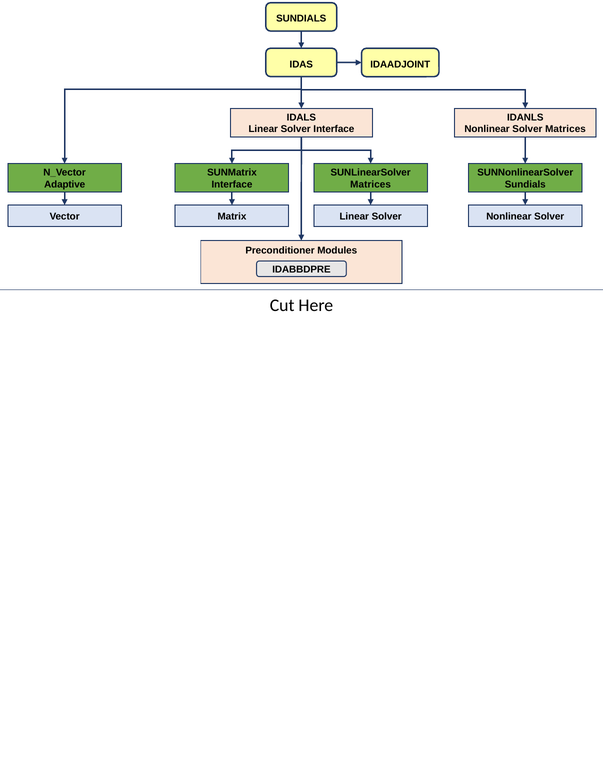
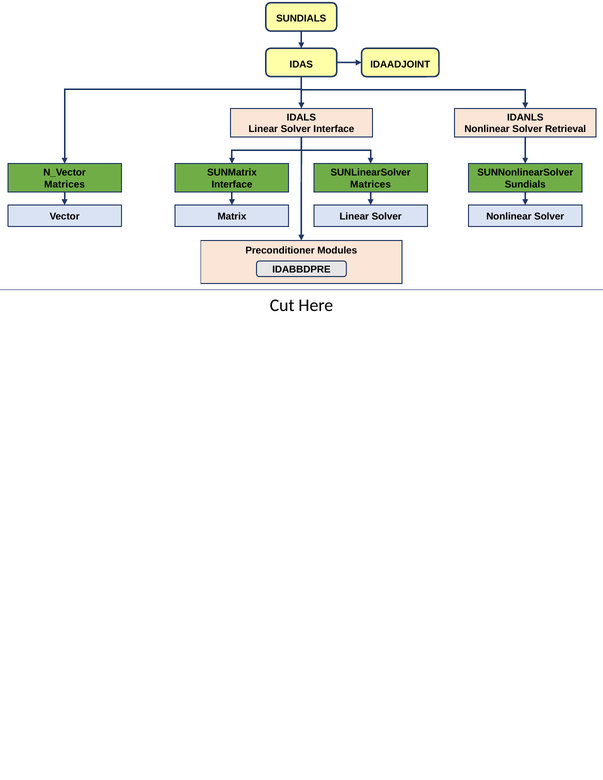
Solver Matrices: Matrices -> Retrieval (566, 129)
Adaptive: Adaptive -> Matrices (65, 184)
